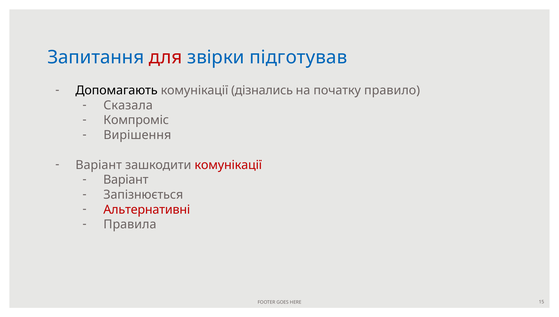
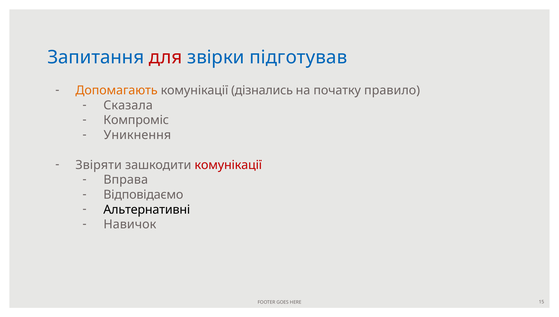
Допомагають colour: black -> orange (117, 90)
Вирішення: Вирішення -> Уникнення (137, 135)
Варіант: Варіант -> Звіряти (99, 165)
Варіант: Варіант -> Вправа (126, 180)
Запізнюється: Запізнюється -> Відповідаємо (143, 195)
Альтернативні colour: red -> black (147, 210)
Правила: Правила -> Навичок (130, 225)
